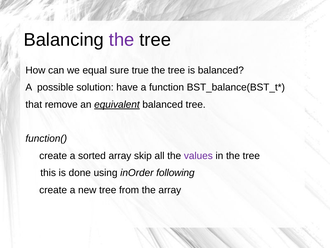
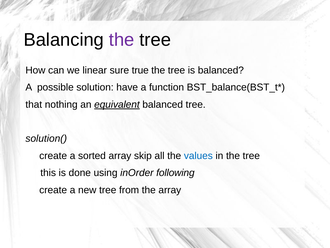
equal: equal -> linear (95, 70)
remove: remove -> nothing (61, 104)
function(: function( -> solution( (46, 138)
values colour: purple -> blue (198, 155)
